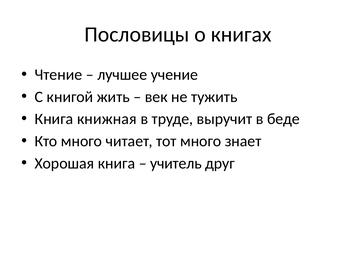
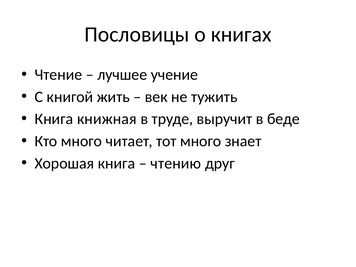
учитель: учитель -> чтению (176, 163)
